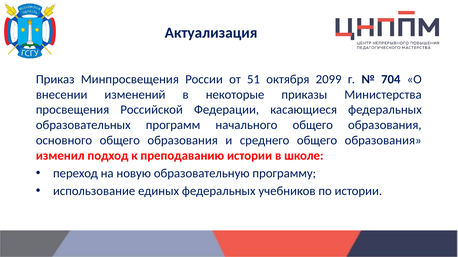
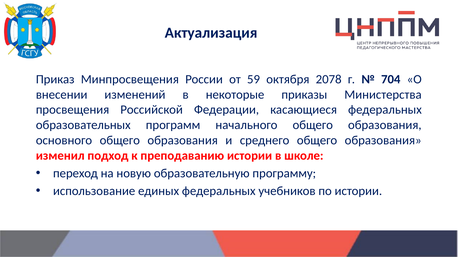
51: 51 -> 59 (254, 79)
2099: 2099 -> 2078 (329, 79)
